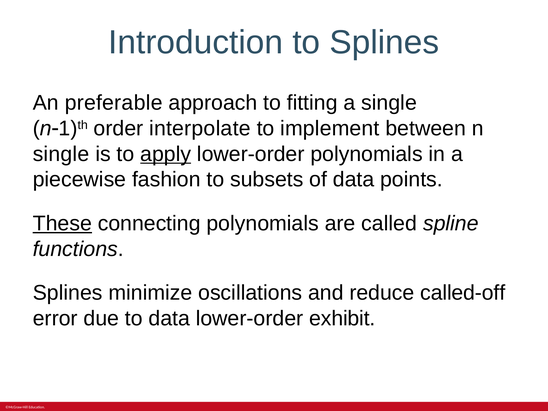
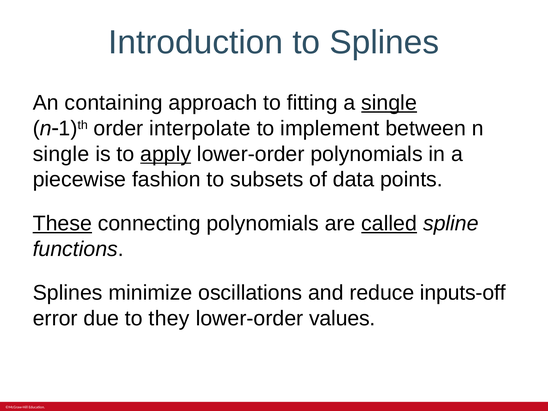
preferable: preferable -> containing (114, 103)
single underline: none -> present (389, 103)
called underline: none -> present (389, 223)
called-off: called-off -> inputs-off (463, 293)
to data: data -> they (169, 318)
exhibit: exhibit -> values (342, 318)
